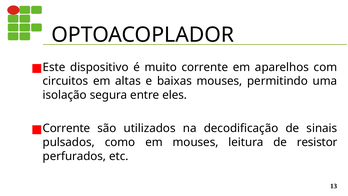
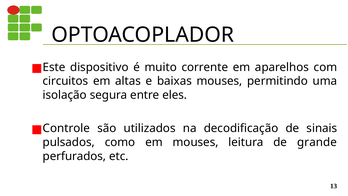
Corrente: Corrente -> Controle (66, 128)
resistor: resistor -> grande (317, 142)
